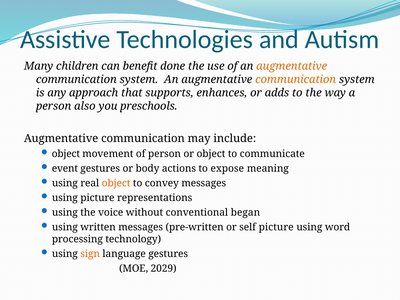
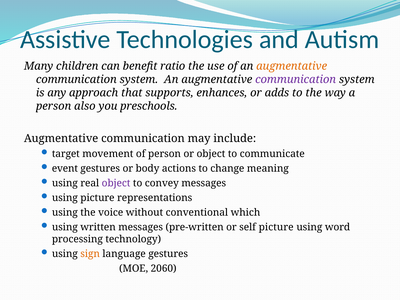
done: done -> ratio (173, 66)
communication colour: orange -> purple (296, 79)
object: object -> target (66, 154)
expose: expose -> change (227, 168)
object colour: orange -> purple (116, 183)
began: began -> which (245, 212)
2029: 2029 -> 2060 (164, 268)
